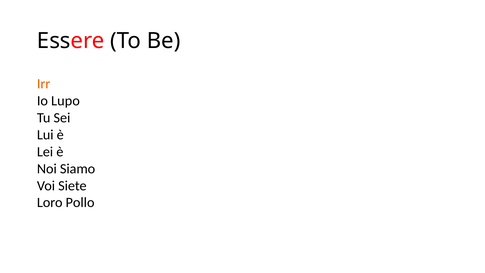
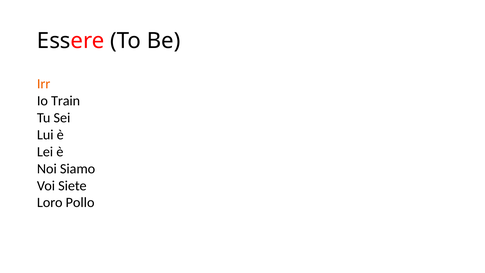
Lupo: Lupo -> Train (66, 101)
